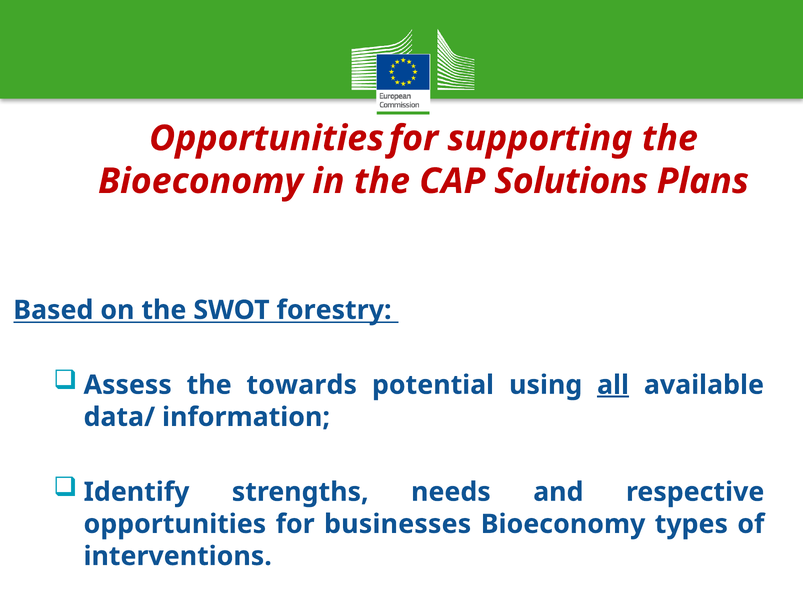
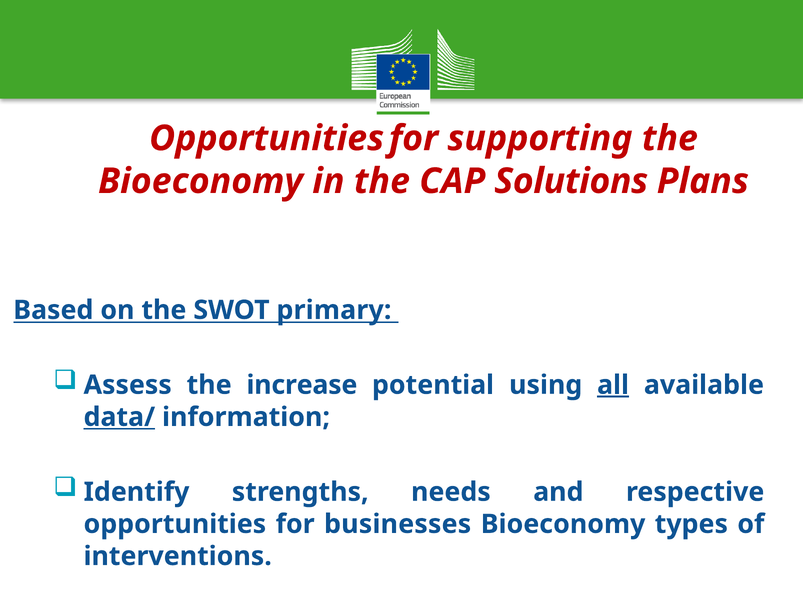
forestry: forestry -> primary (334, 310)
towards: towards -> increase (302, 385)
data/ underline: none -> present (119, 417)
